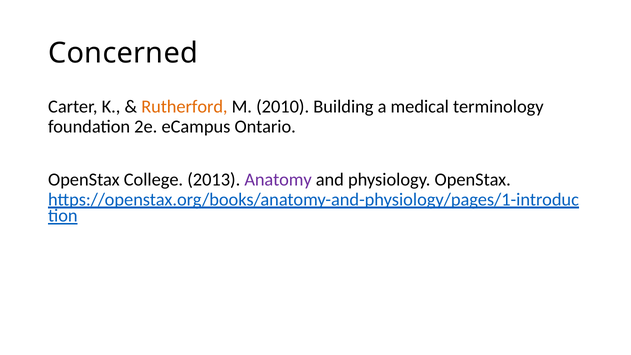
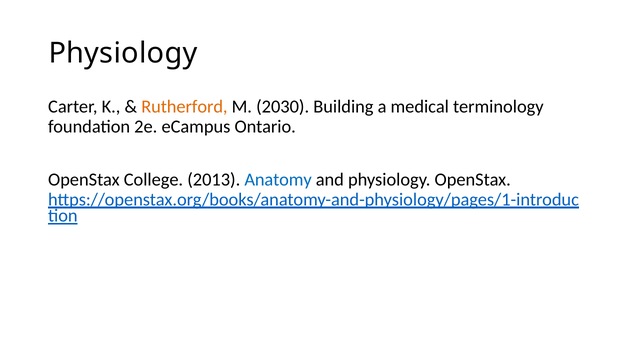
Concerned: Concerned -> Physiology (123, 53)
2010: 2010 -> 2030 (283, 107)
Anatomy colour: purple -> blue (278, 179)
